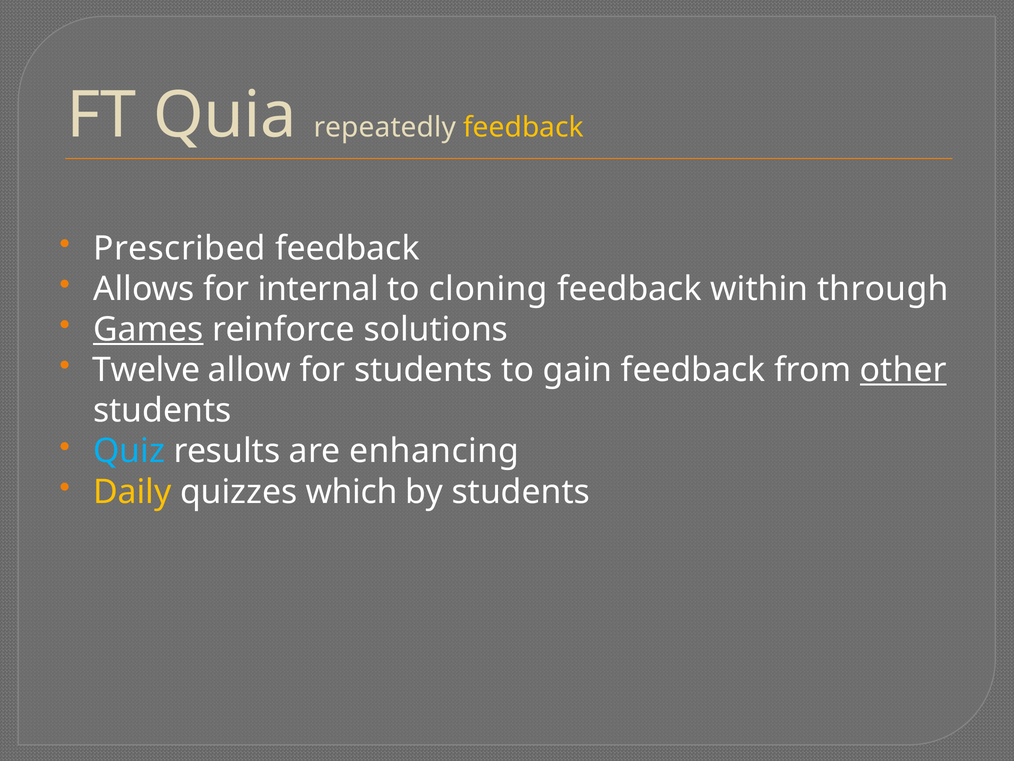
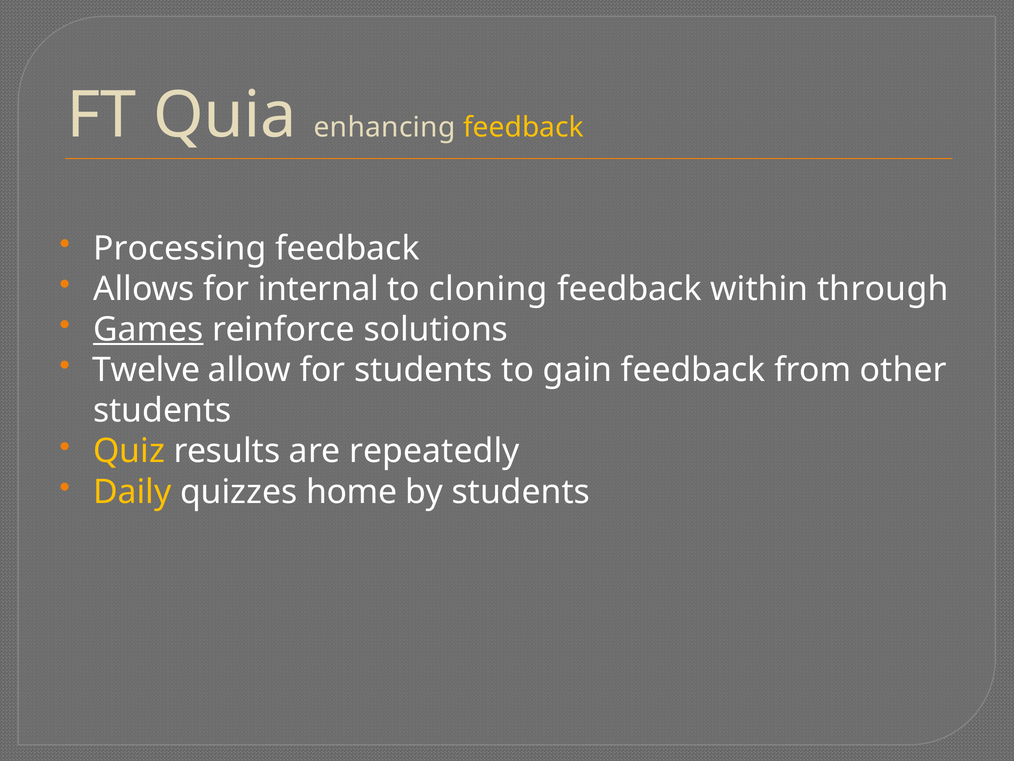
repeatedly: repeatedly -> enhancing (385, 128)
Prescribed: Prescribed -> Processing (180, 248)
other underline: present -> none (903, 370)
Quiz colour: light blue -> yellow (129, 451)
enhancing: enhancing -> repeatedly (434, 451)
which: which -> home (352, 492)
